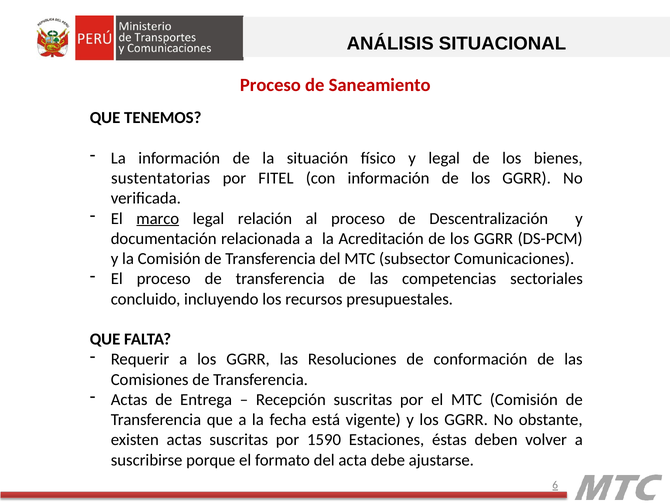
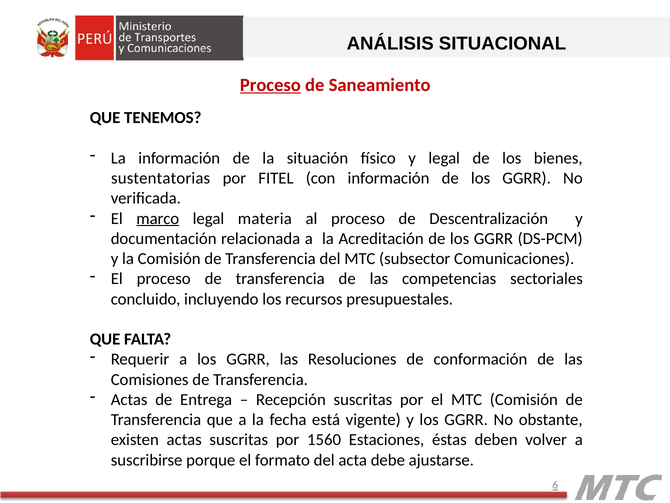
Proceso underline: none -> present (270, 85)
relación: relación -> materia (265, 218)
1590: 1590 -> 1560 (324, 439)
